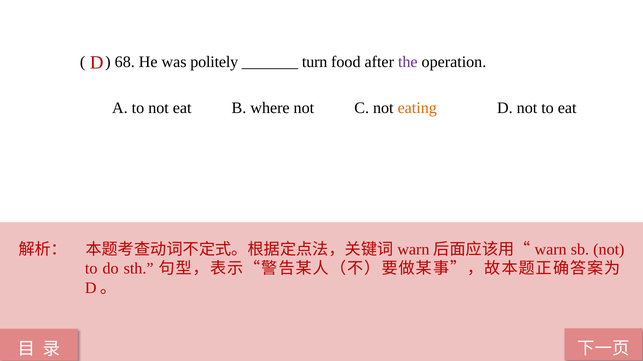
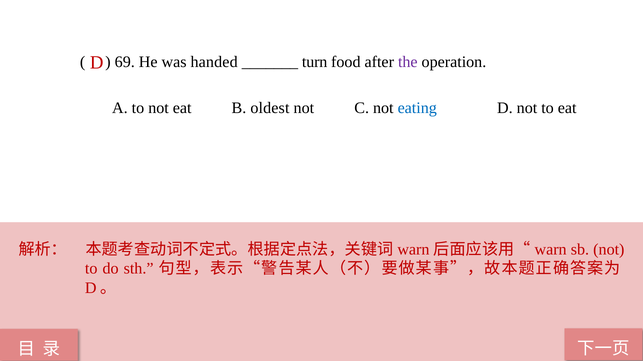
68: 68 -> 69 (125, 62)
politely: politely -> handed (214, 62)
where: where -> oldest (270, 108)
eating colour: orange -> blue (417, 108)
